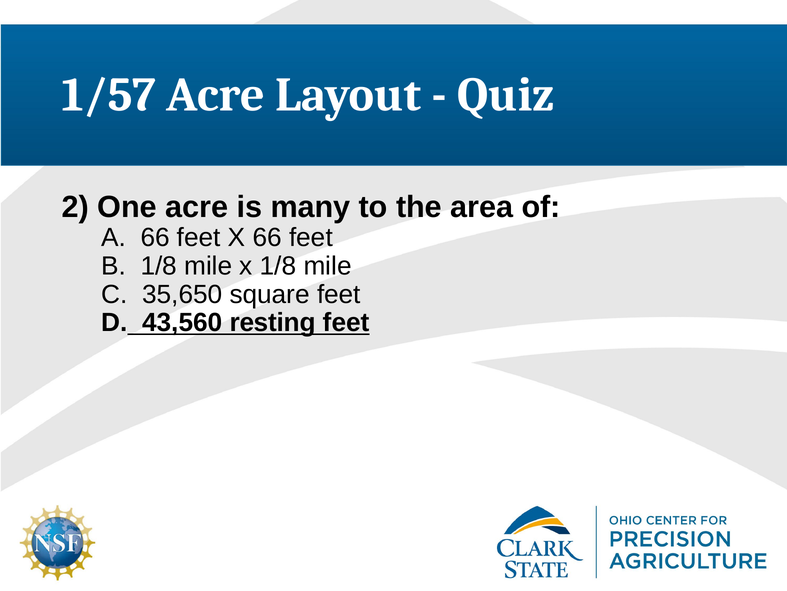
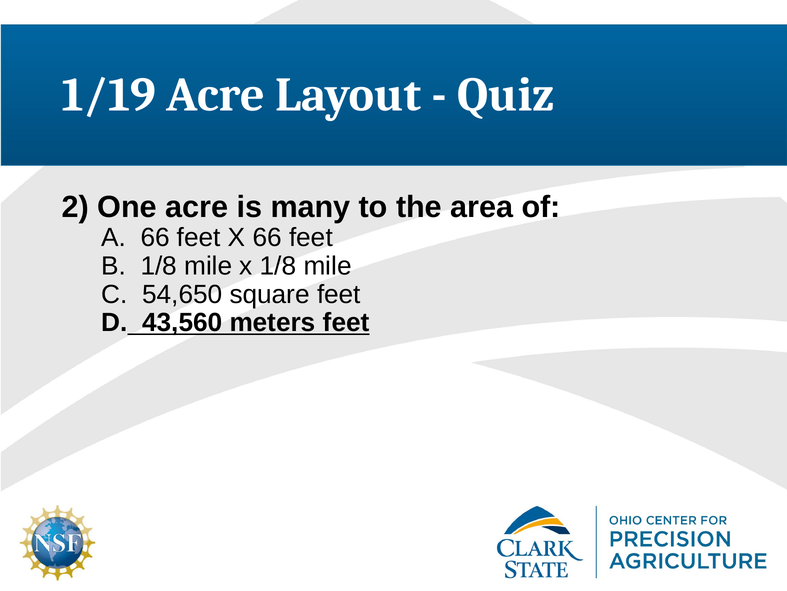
1/57: 1/57 -> 1/19 (109, 95)
35,650: 35,650 -> 54,650 (182, 294)
resting: resting -> meters (273, 322)
